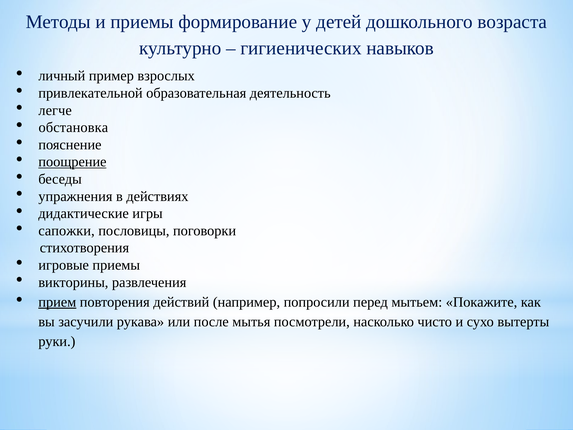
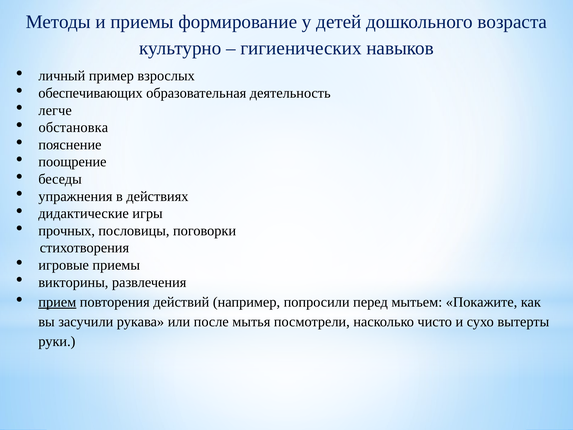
привлекательной: привлекательной -> обеспечивающих (91, 93)
поощрение underline: present -> none (72, 162)
сапожки: сапожки -> прочных (67, 231)
